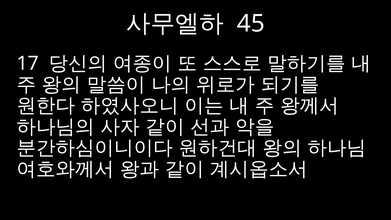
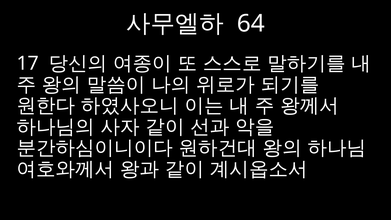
45: 45 -> 64 (251, 24)
